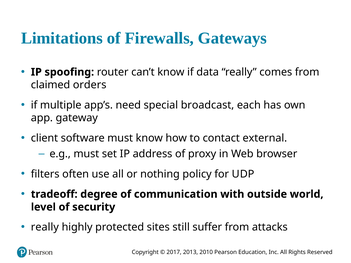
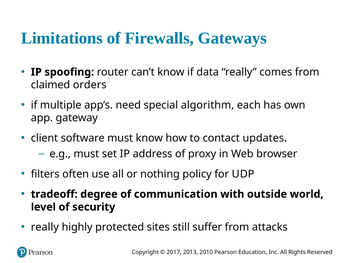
broadcast: broadcast -> algorithm (207, 105)
external: external -> updates (265, 138)
